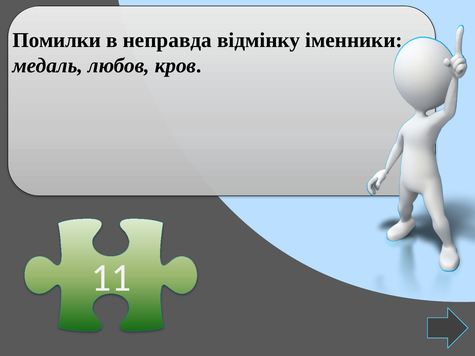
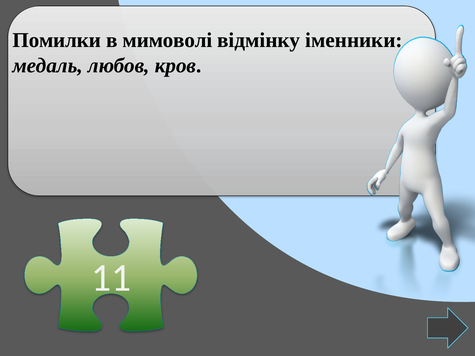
неправда: неправда -> мимоволі (167, 40)
